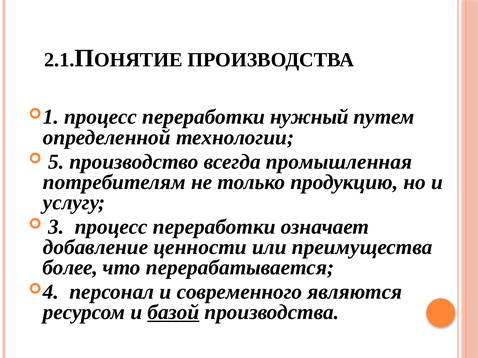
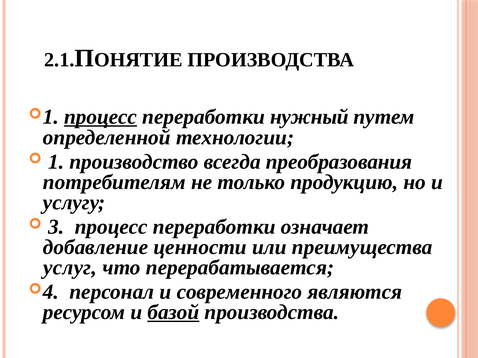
процесс underline: none -> present (101, 117)
5: 5 -> 1 (56, 162)
промышленная: промышленная -> преобразования (339, 162)
более: более -> услуг (70, 268)
